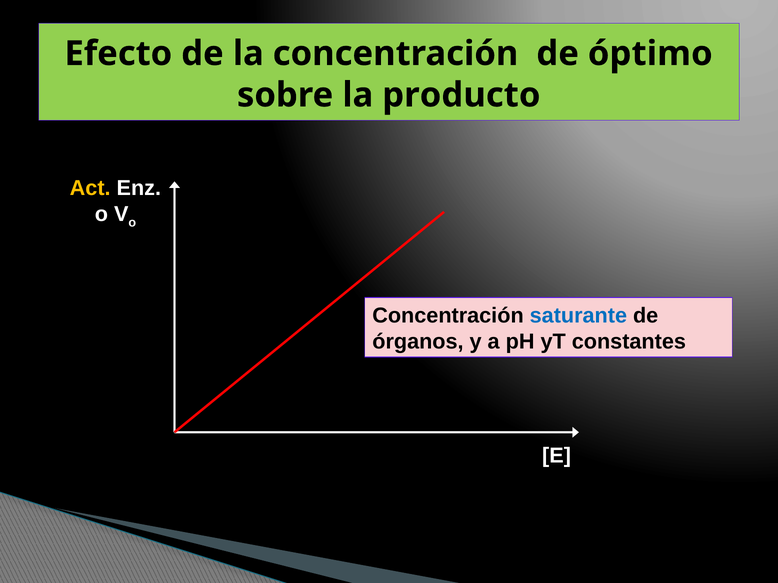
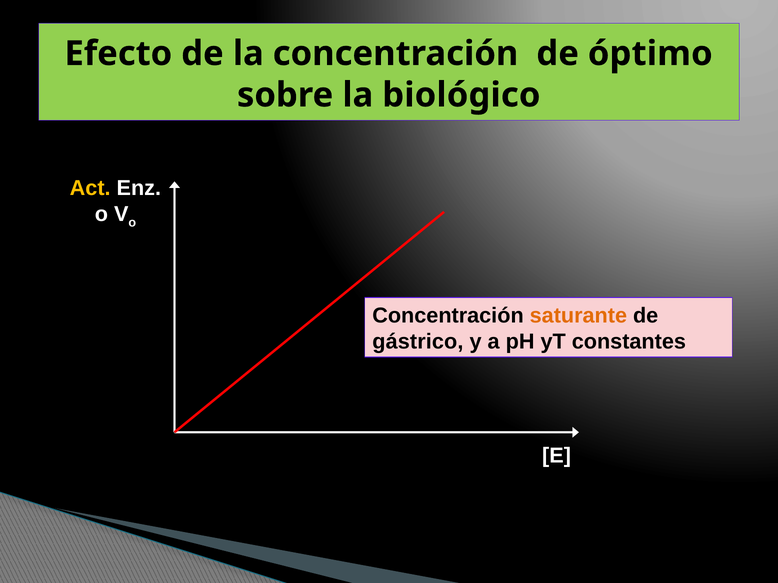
producto: producto -> biológico (461, 95)
saturante colour: blue -> orange (578, 316)
órganos: órganos -> gástrico (418, 342)
